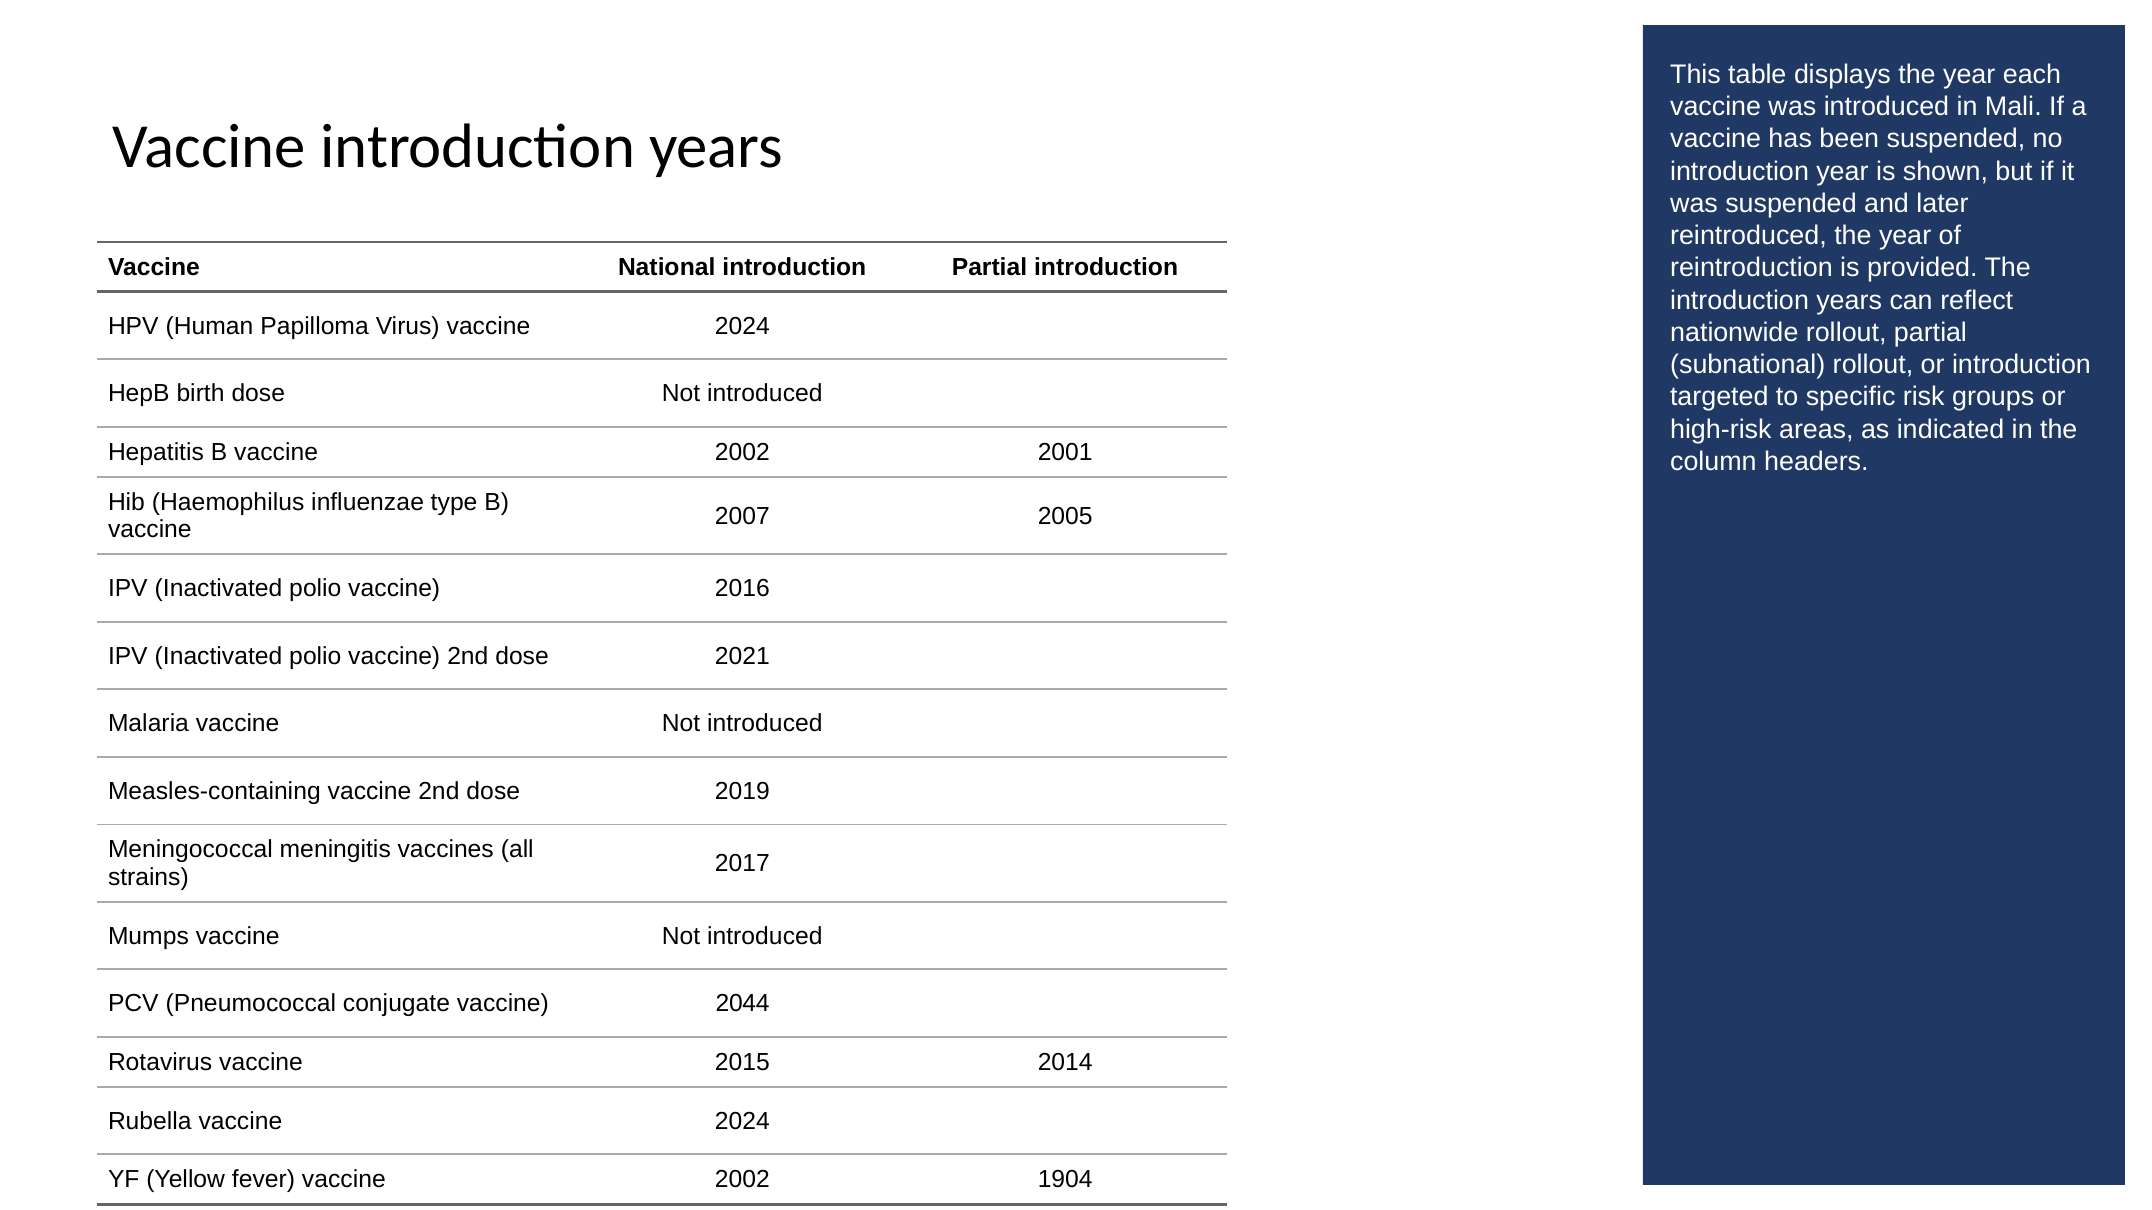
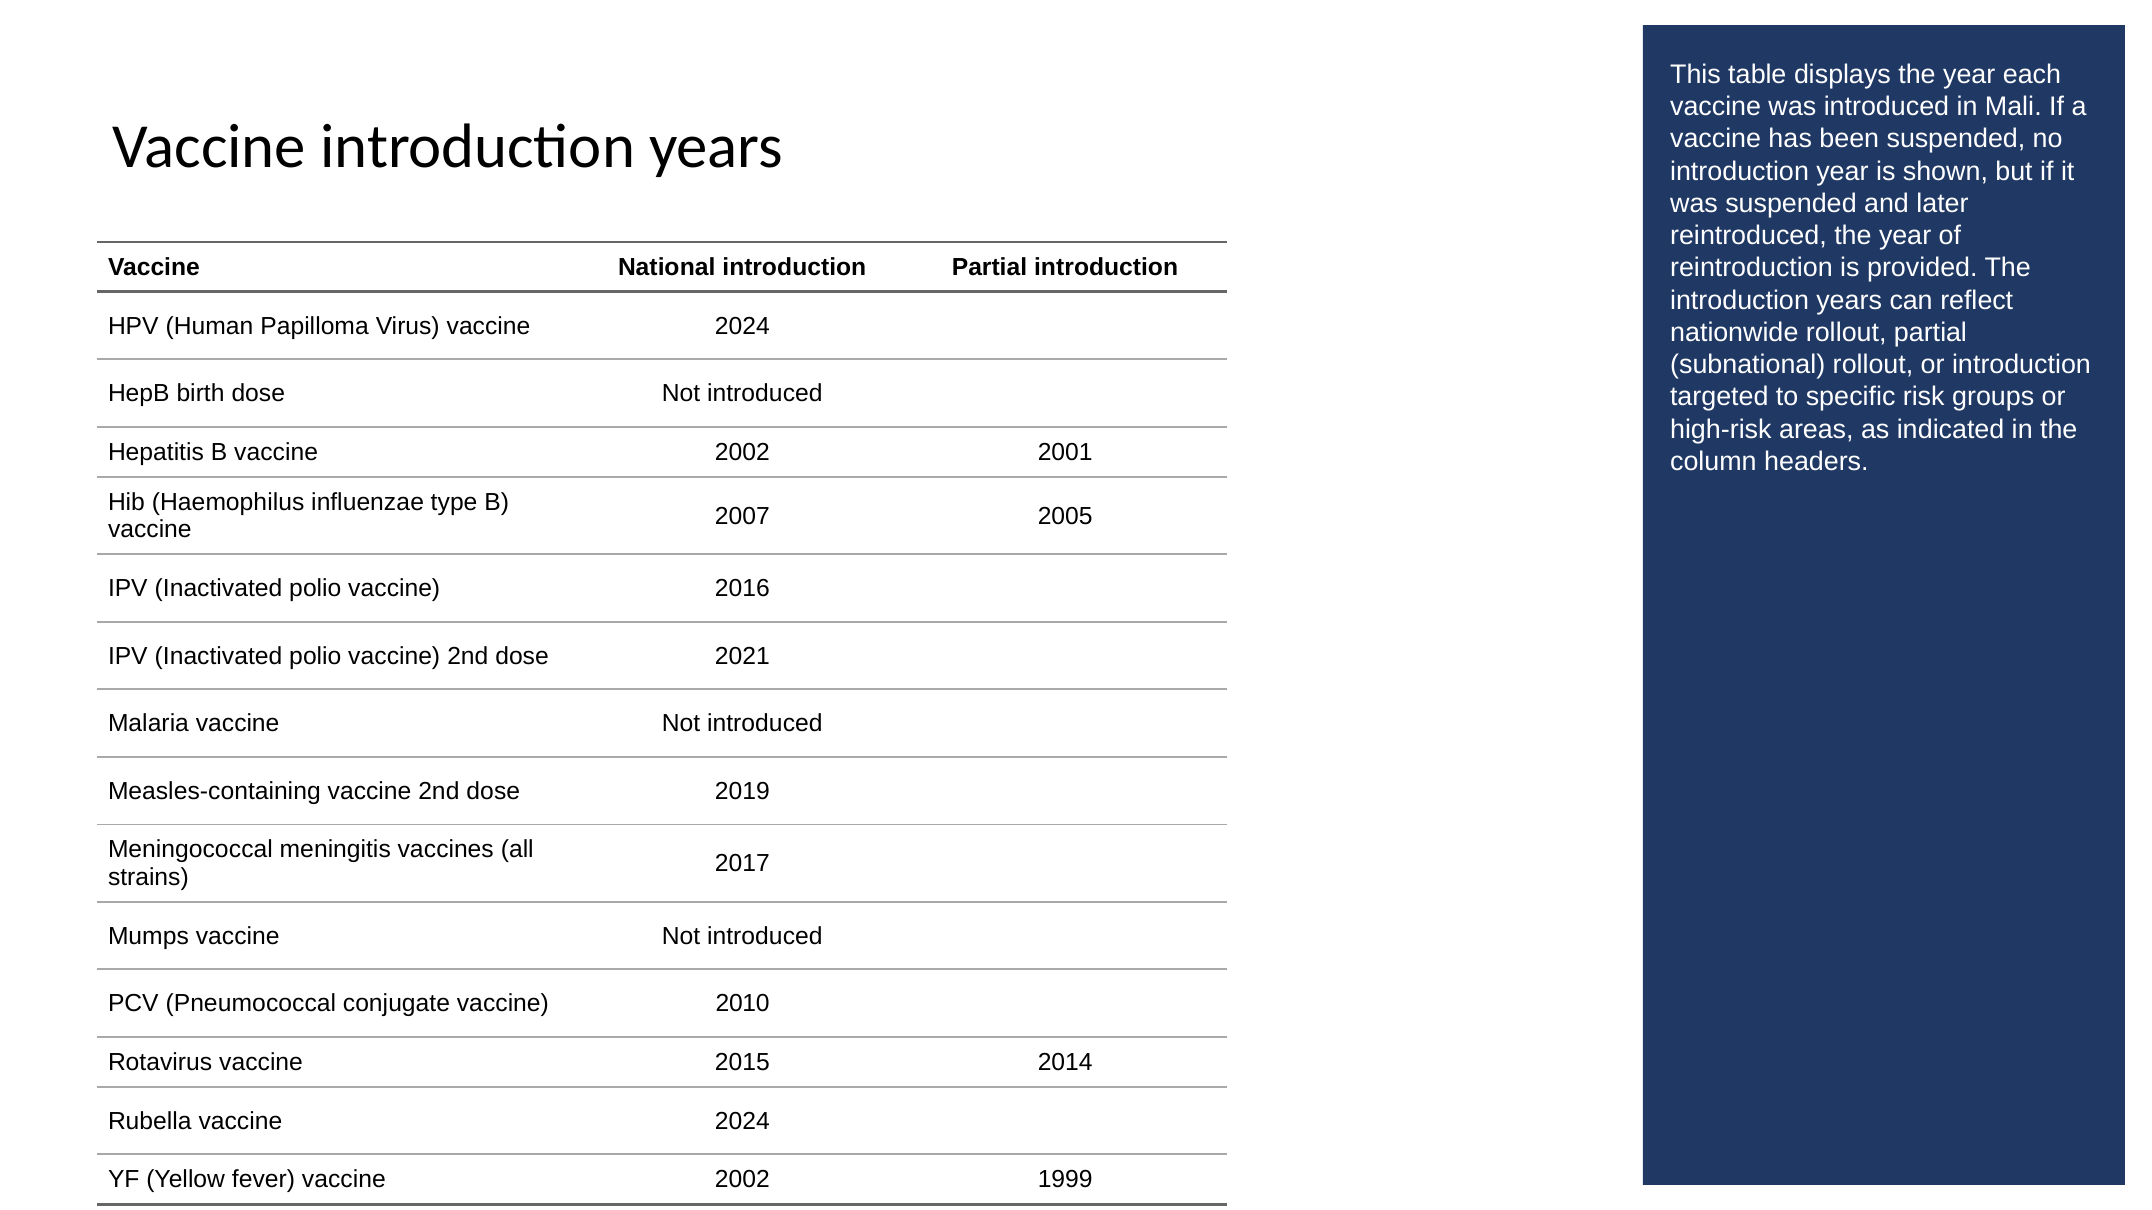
2044: 2044 -> 2010 (743, 1004)
1904: 1904 -> 1999 (1065, 1180)
